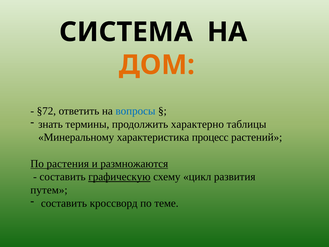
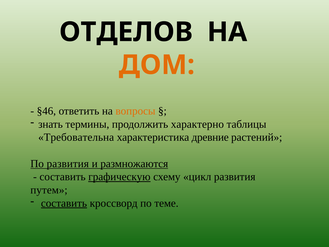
СИСТЕМА: СИСТЕМА -> ОТДЕЛОВ (126, 32)
§72: §72 -> §46 (46, 111)
вопросы colour: blue -> orange (135, 111)
Минеральному: Минеральному -> Требовательна (76, 137)
процесс: процесс -> древние (210, 137)
По растения: растения -> развития (68, 164)
составить underline: none -> present (64, 203)
